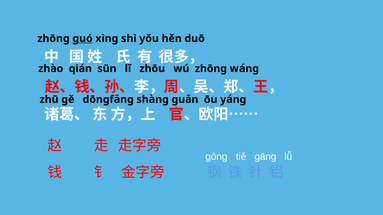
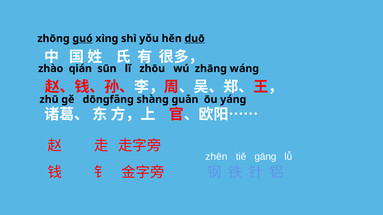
duō underline: none -> present (195, 39)
wú zhōnɡ: zhōnɡ -> zhānɡ (211, 69)
gōng: gōng -> zhēn (216, 157)
